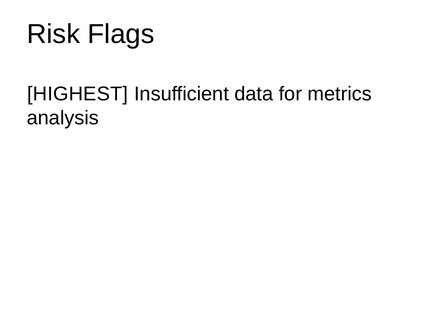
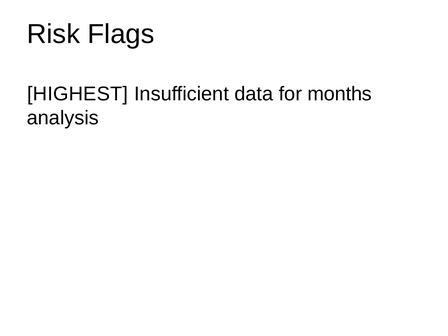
metrics: metrics -> months (340, 94)
